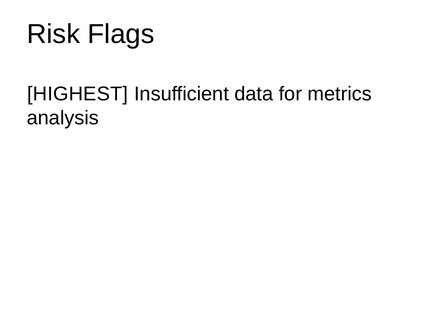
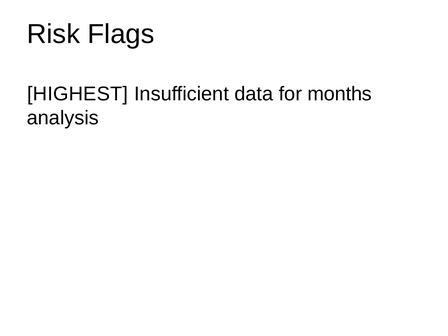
metrics: metrics -> months (340, 94)
